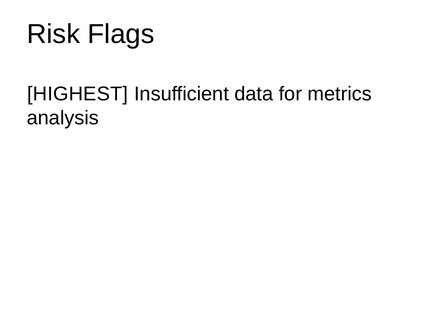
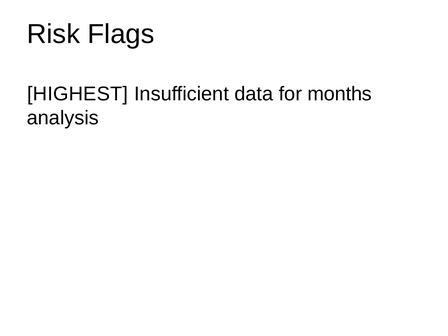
metrics: metrics -> months (340, 94)
